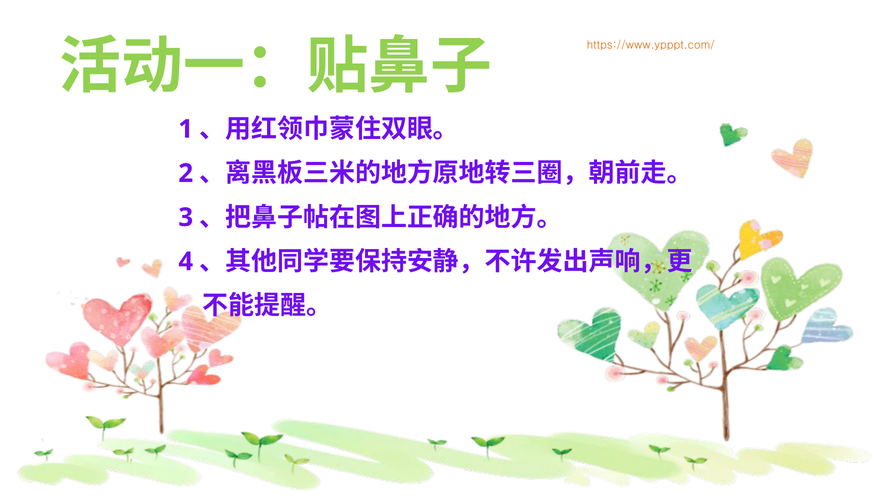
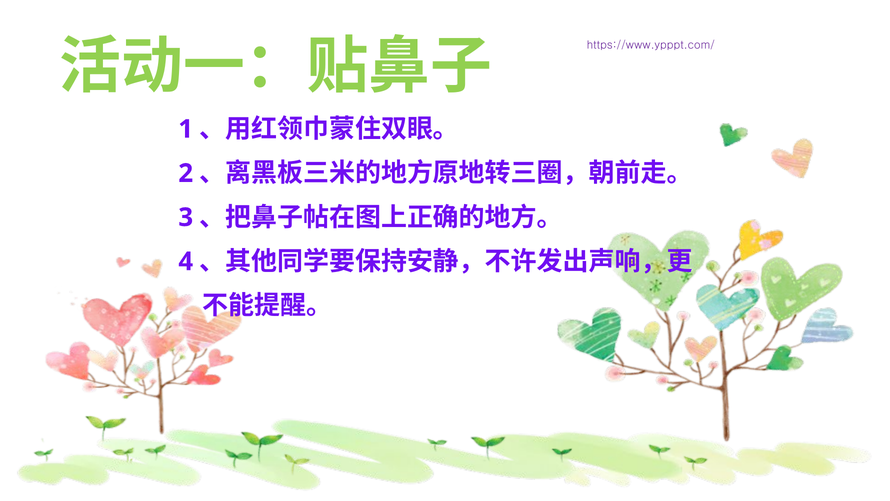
https://www.ypppt.com/ colour: orange -> purple (651, 45)
